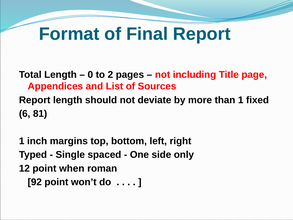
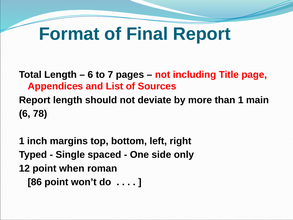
0: 0 -> 6 (90, 75)
2: 2 -> 7 (110, 75)
fixed: fixed -> main (257, 100)
81: 81 -> 78 (40, 114)
92: 92 -> 86 (35, 182)
